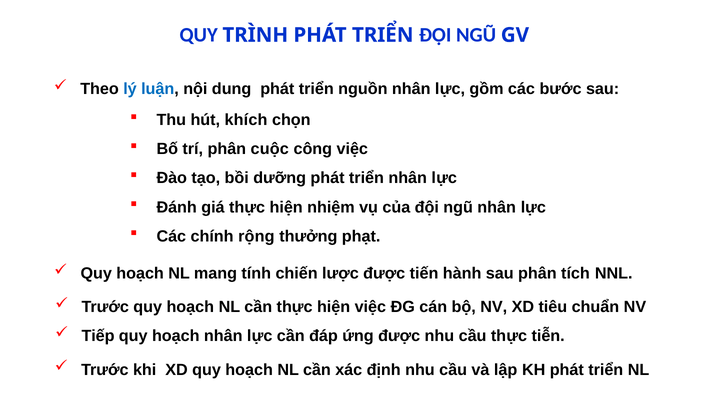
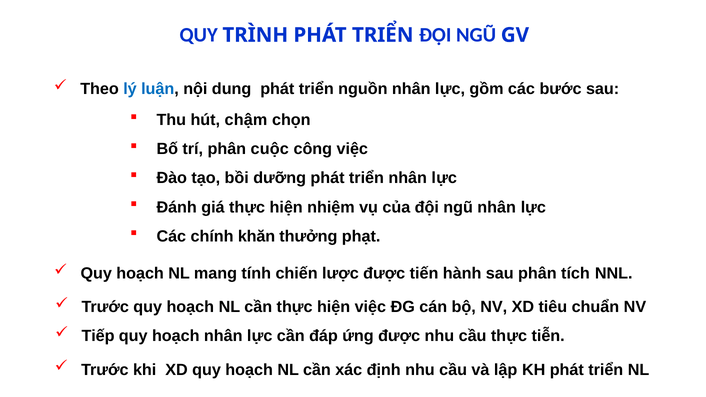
khích: khích -> chậm (246, 120)
rộng: rộng -> khăn (257, 236)
